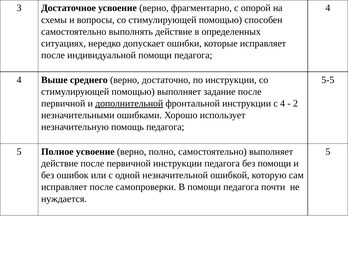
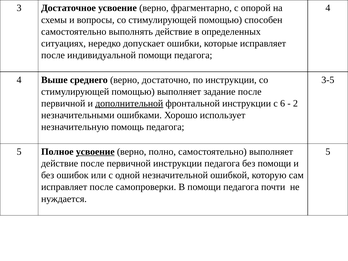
5-5: 5-5 -> 3-5 (328, 80)
с 4: 4 -> 6 (283, 103)
усвоение underline: none -> present (95, 152)
